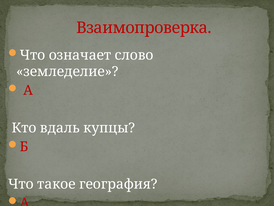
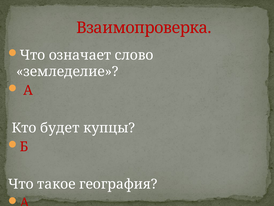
вдаль: вдаль -> будет (60, 128)
